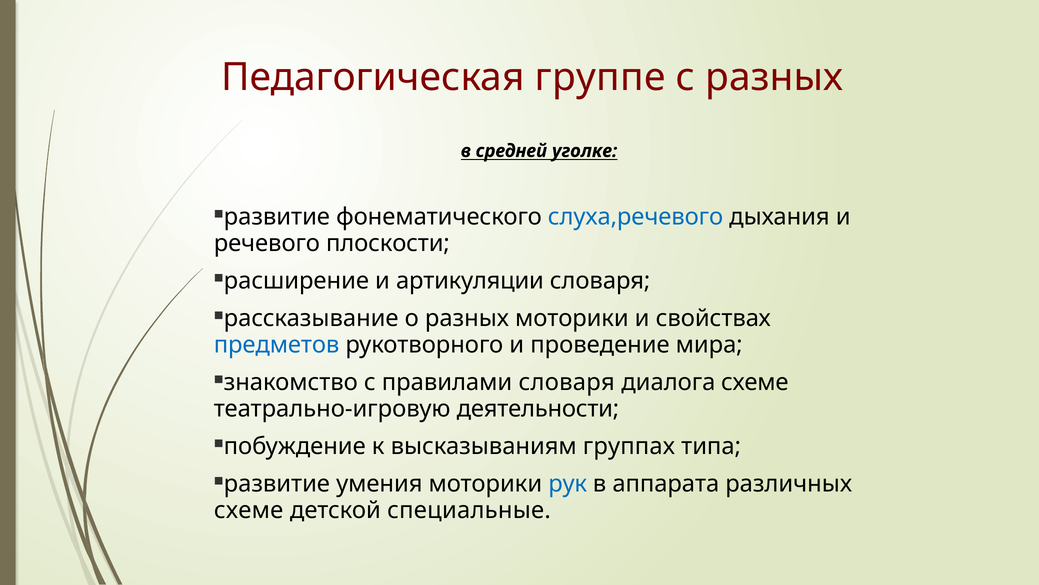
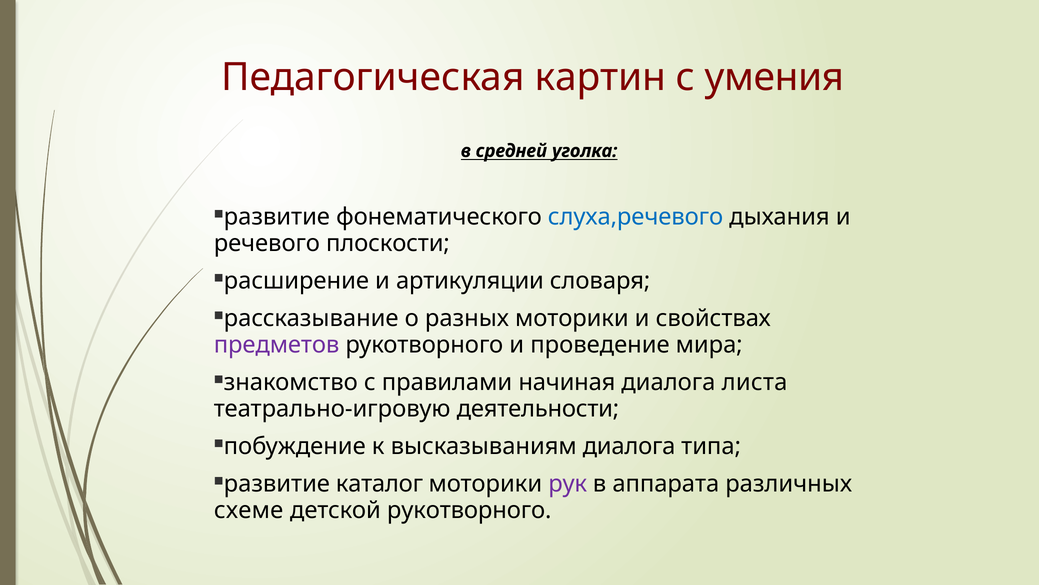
группе: группе -> картин (600, 77)
с разных: разных -> умения (775, 77)
уголке: уголке -> уголка (585, 151)
предметов colour: blue -> purple (277, 344)
правилами словаря: словаря -> начиная (567, 382)
диалога схеме: схеме -> листа (755, 382)
высказываниям группах: группах -> диалога (629, 446)
умения: умения -> каталог (379, 483)
рук colour: blue -> purple (568, 483)
детской специальные: специальные -> рукотворного (469, 510)
